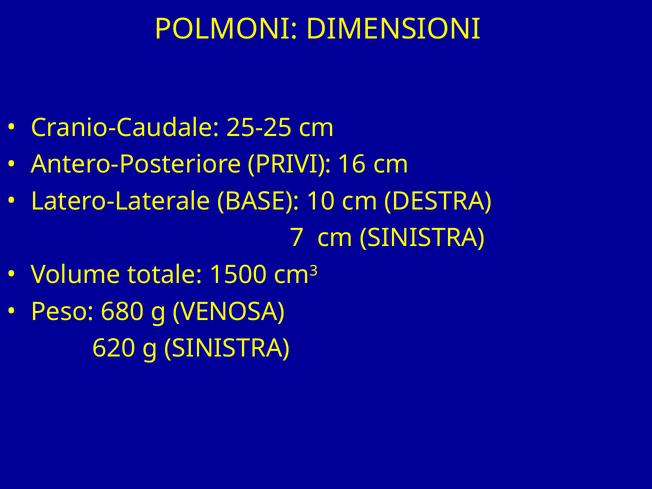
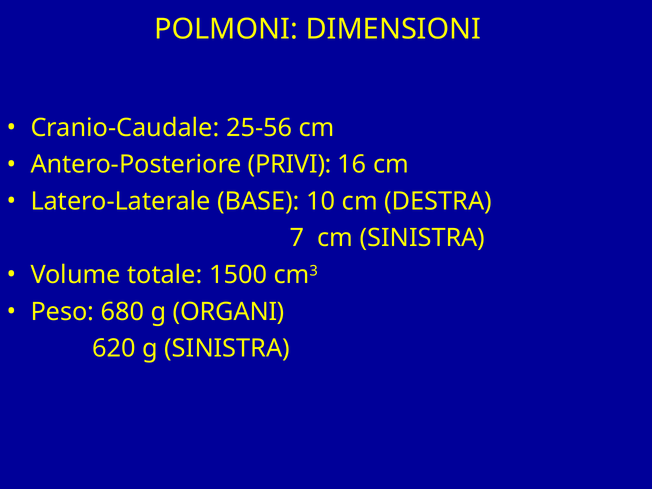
25-25: 25-25 -> 25-56 (259, 128)
VENOSA: VENOSA -> ORGANI (229, 312)
